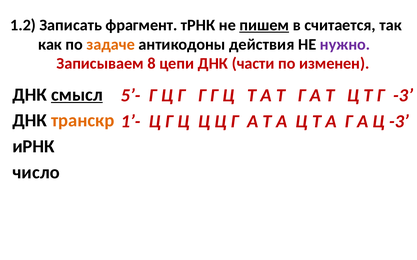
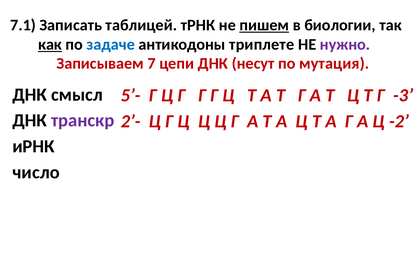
1.2: 1.2 -> 7.1 (23, 25)
фрагмент: фрагмент -> таблицей (141, 25)
считается: считается -> биологии (340, 25)
как underline: none -> present (50, 45)
задаче colour: orange -> blue (111, 45)
действия: действия -> триплете (262, 45)
8: 8 -> 7 (152, 64)
части: части -> несут (253, 64)
изменен: изменен -> мутация (334, 64)
смысл underline: present -> none (77, 95)
транскр colour: orange -> purple (83, 121)
1’-: 1’- -> 2’- (131, 122)
Ц -3: -3 -> -2 (399, 122)
